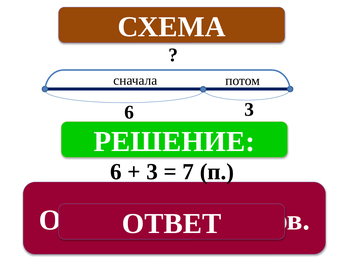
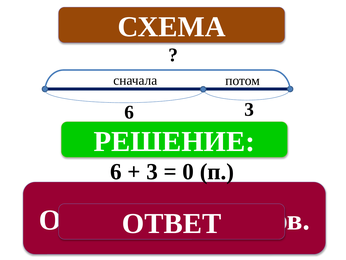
7: 7 -> 0 (188, 171)
